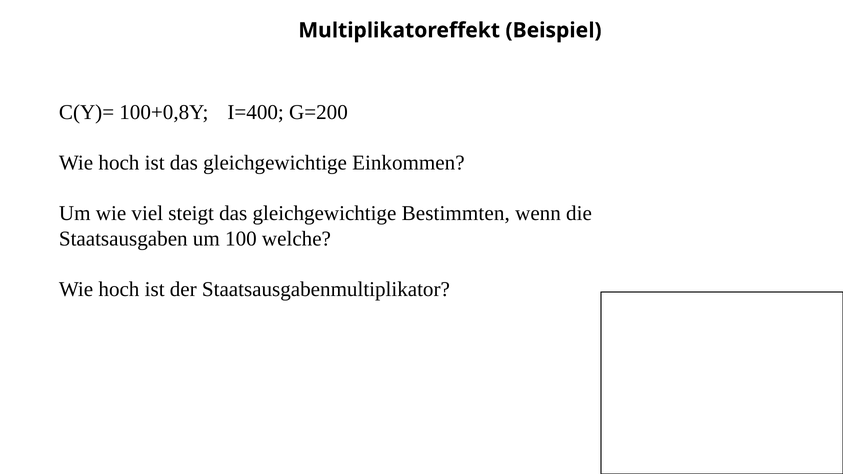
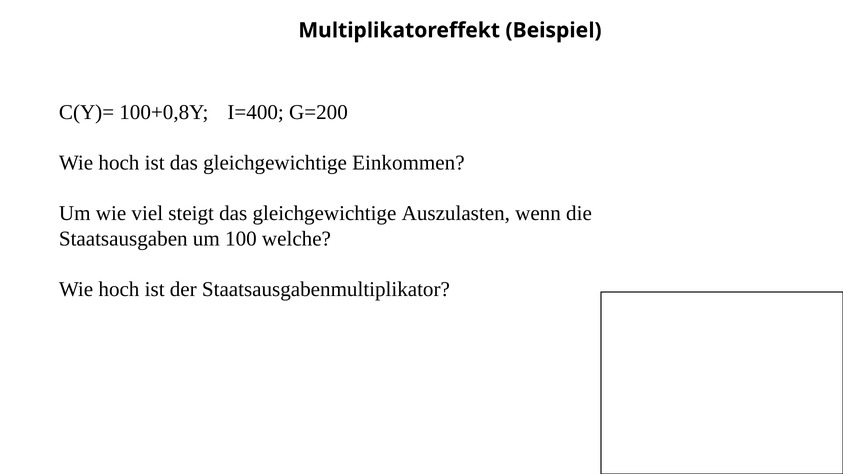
Bestimmten: Bestimmten -> Auszulasten (456, 214)
